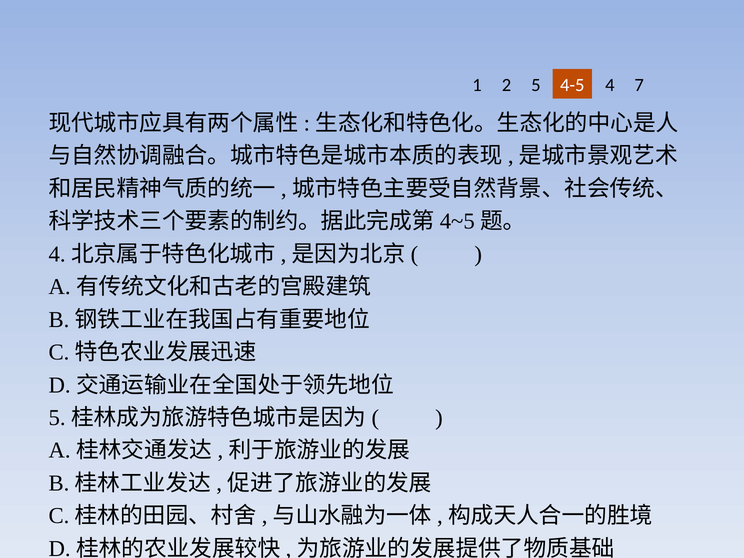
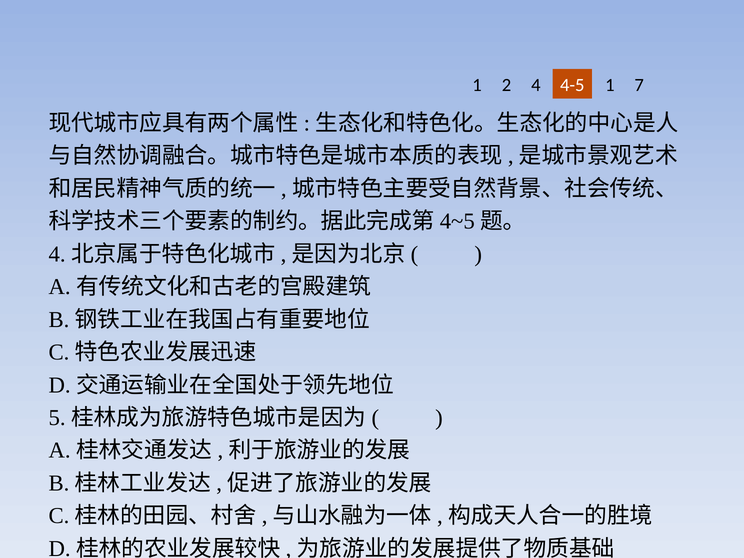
5: 5 -> 4 (536, 85)
4-5 4: 4 -> 1 (610, 85)
